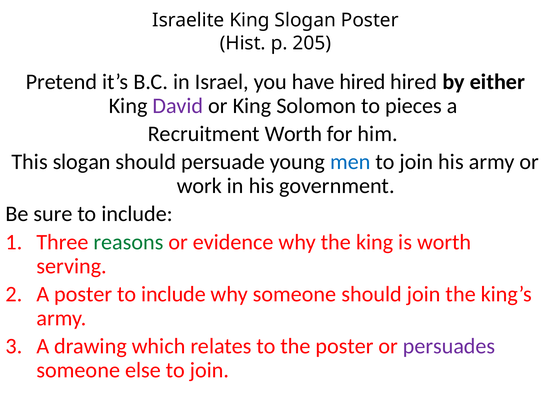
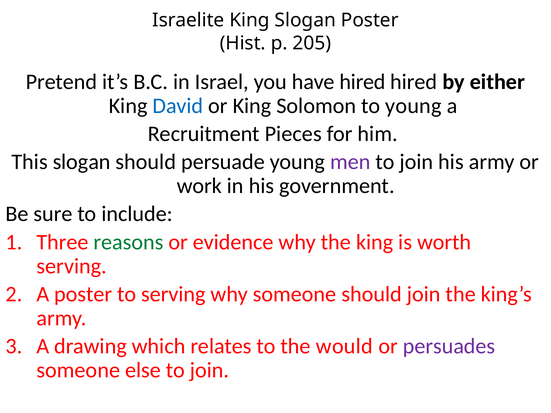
David colour: purple -> blue (178, 106)
to pieces: pieces -> young (413, 106)
Recruitment Worth: Worth -> Pieces (293, 134)
men colour: blue -> purple (350, 162)
include: include -> serving (173, 294)
the poster: poster -> would (344, 346)
